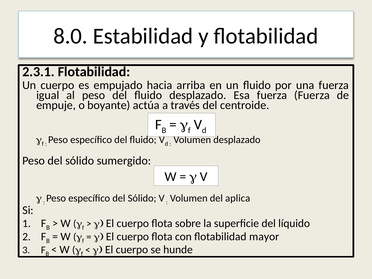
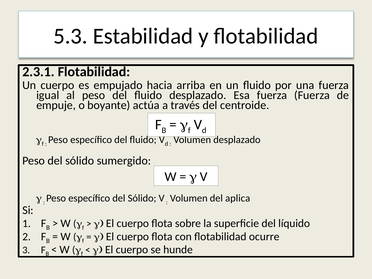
8.0: 8.0 -> 5.3 (71, 36)
mayor: mayor -> ocurre (264, 237)
